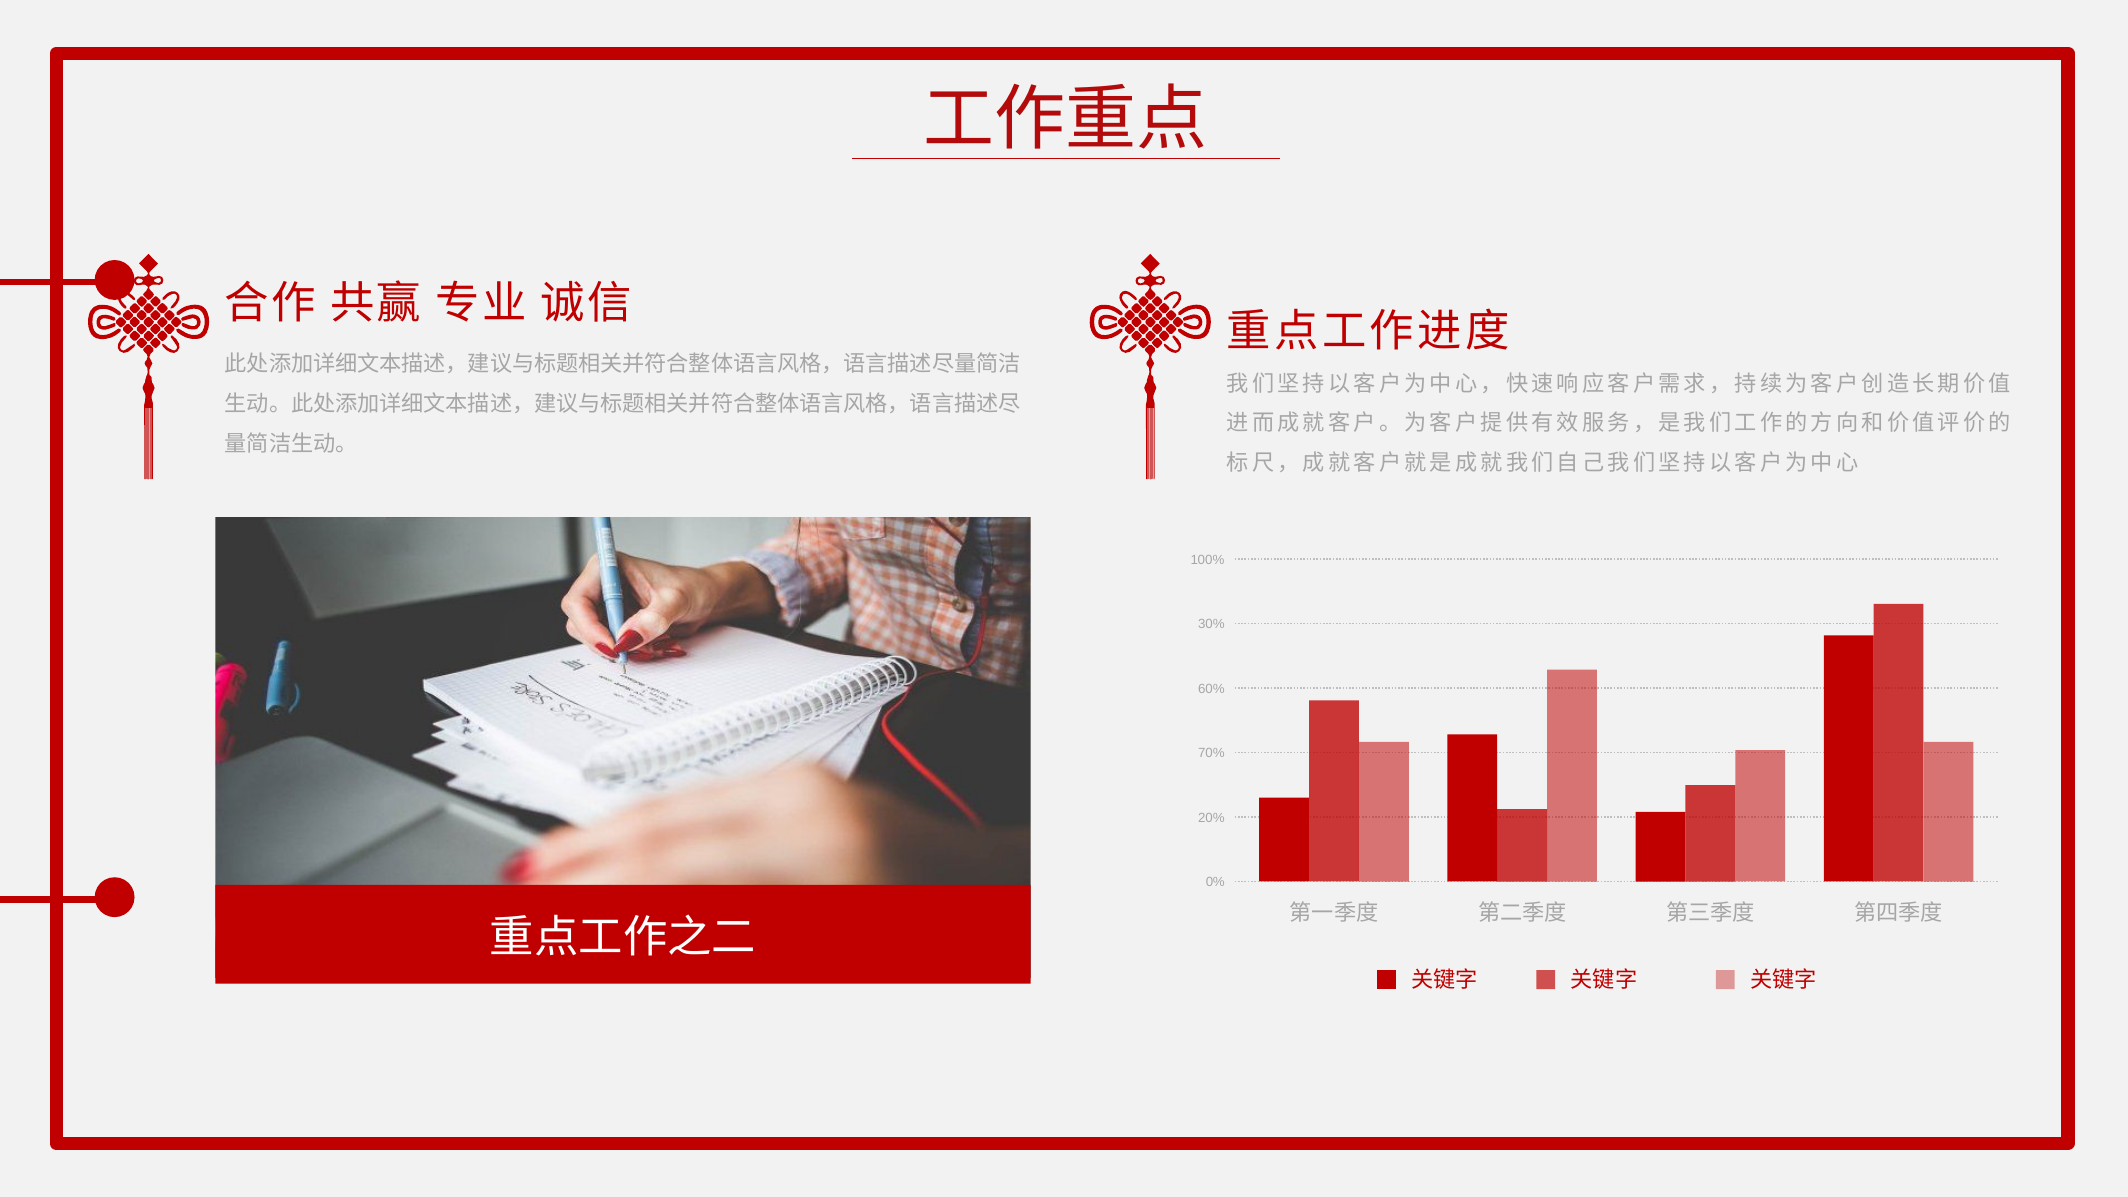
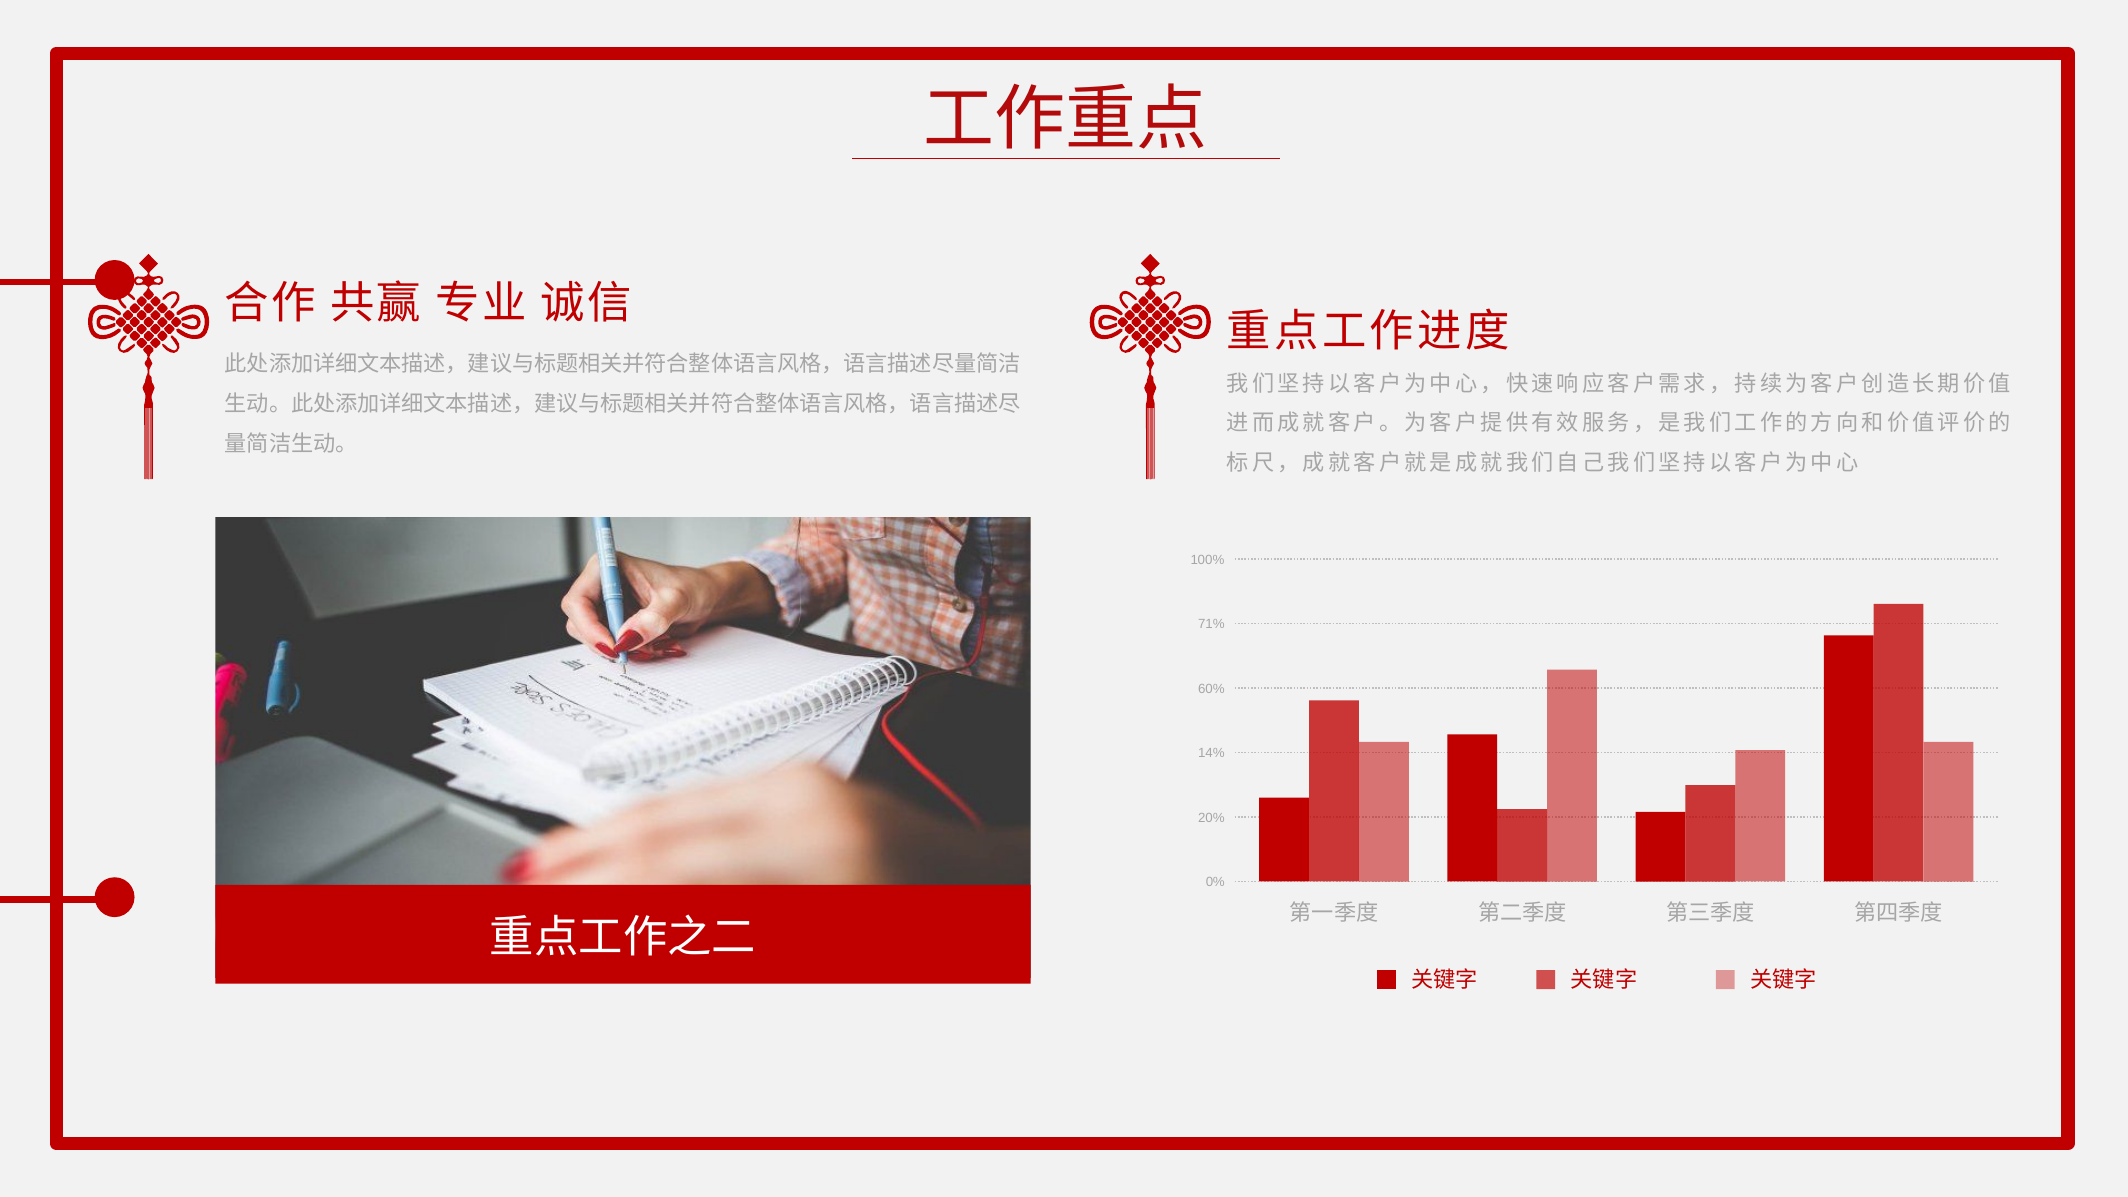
30%: 30% -> 71% (1211, 624)
70%: 70% -> 14% (1211, 753)
